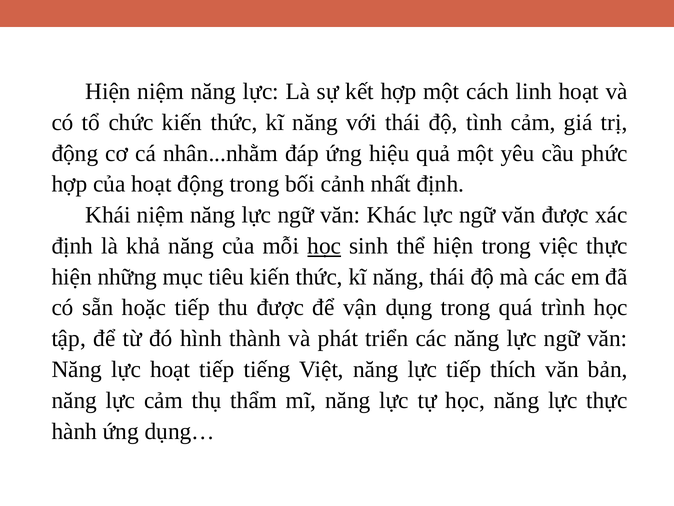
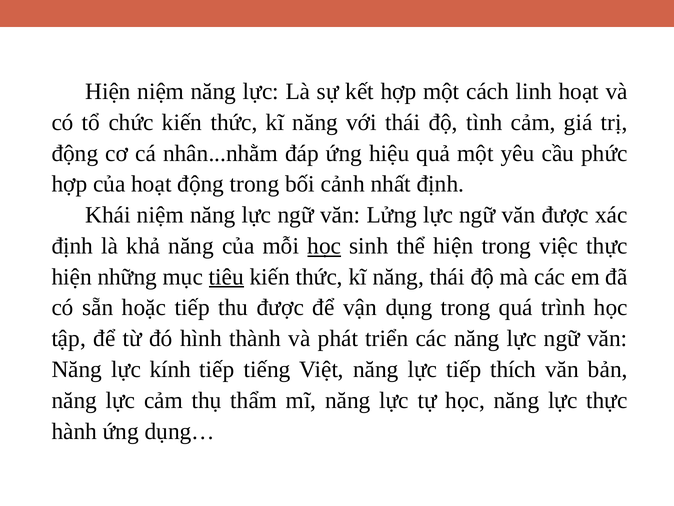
Khác: Khác -> Lửng (392, 215)
tiêu underline: none -> present (226, 277)
lực hoạt: hoạt -> kính (170, 369)
